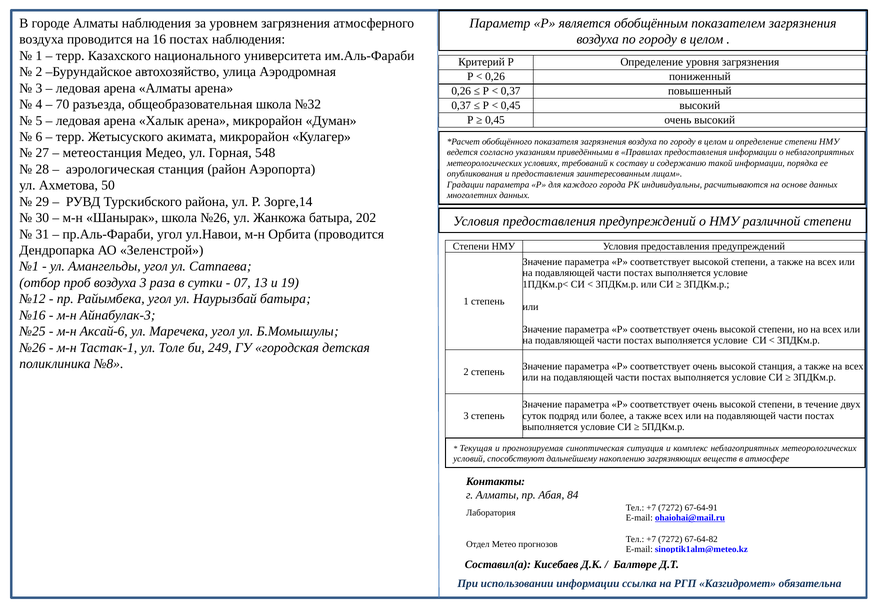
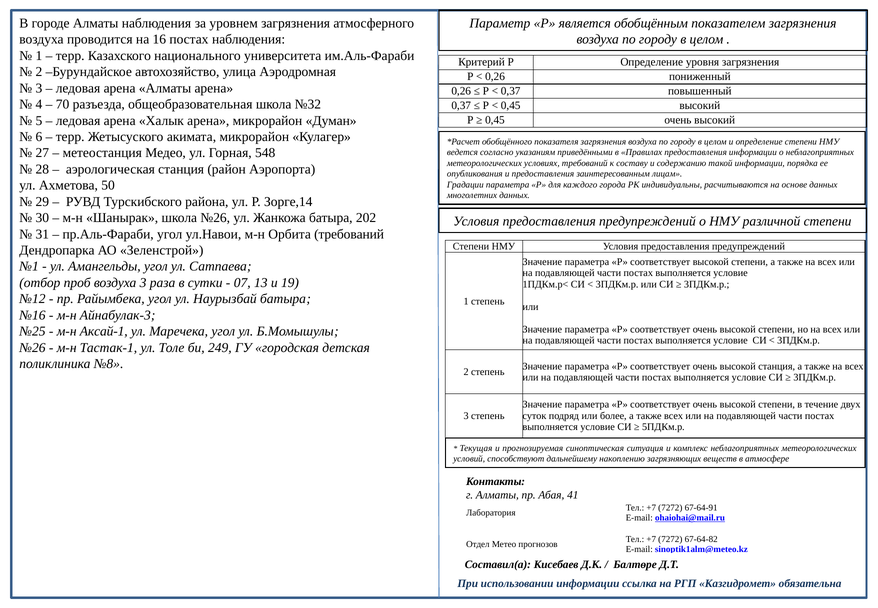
Орбита проводится: проводится -> требований (349, 234)
Аксай-6: Аксай-6 -> Аксай-1 (104, 331)
84: 84 -> 41 (573, 495)
